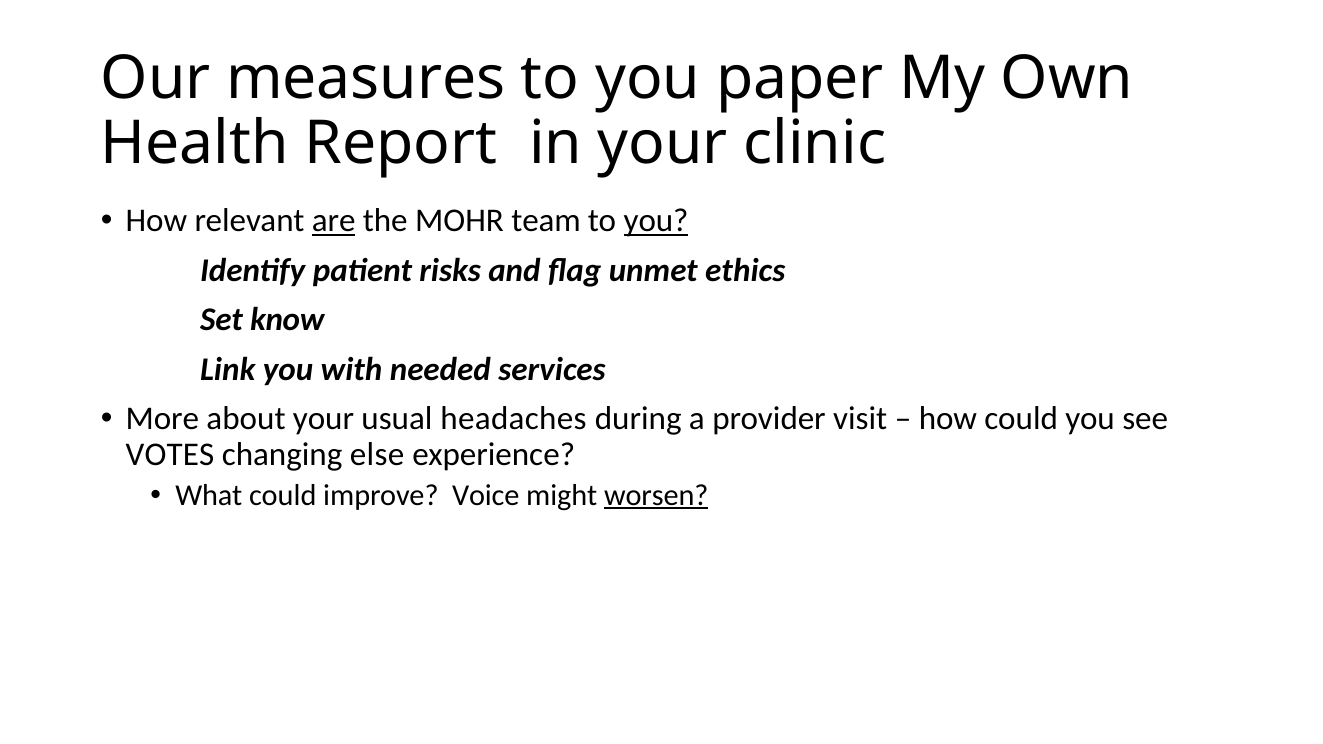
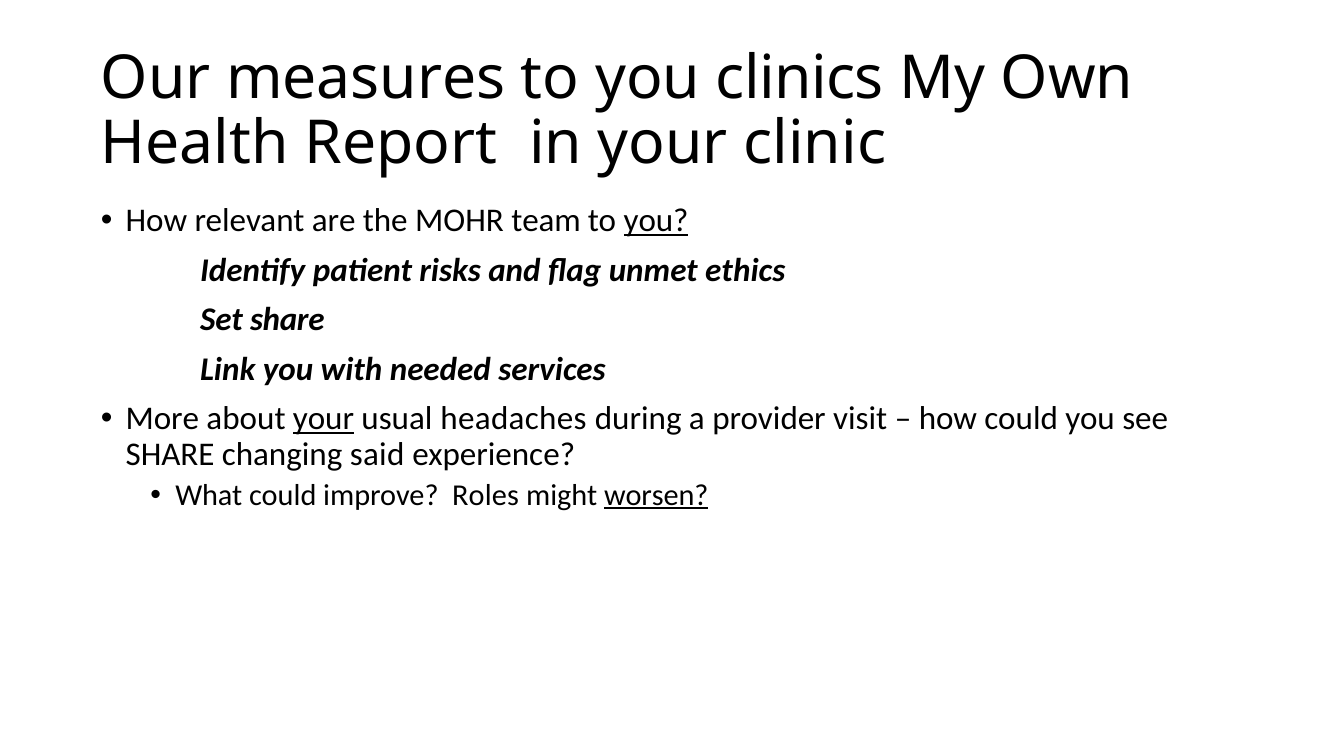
paper: paper -> clinics (800, 78)
are underline: present -> none (334, 221)
Set know: know -> share (287, 320)
your underline: none -> present (324, 419)
VOTES: VOTES -> SHARE (170, 454)
else: else -> said (377, 454)
Voice: Voice -> Roles (486, 495)
